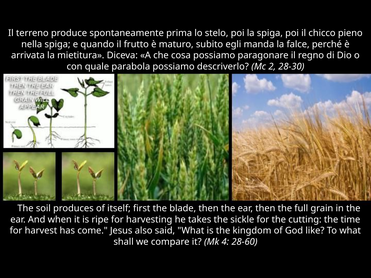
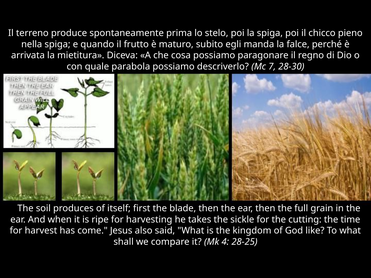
2: 2 -> 7 (272, 67)
28-60: 28-60 -> 28-25 (244, 242)
